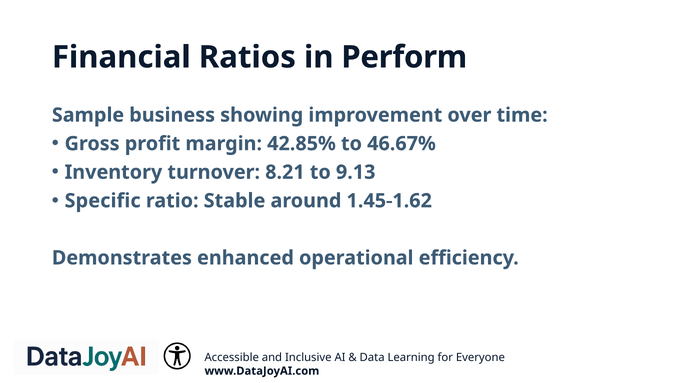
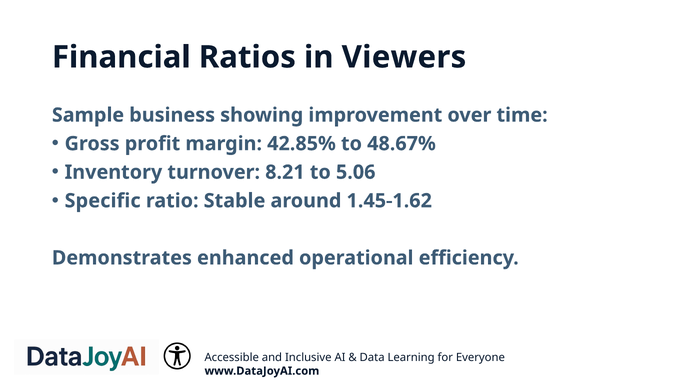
Perform: Perform -> Viewers (404, 57)
46.67%: 46.67% -> 48.67% (401, 143)
9.13: 9.13 -> 5.06 (356, 172)
